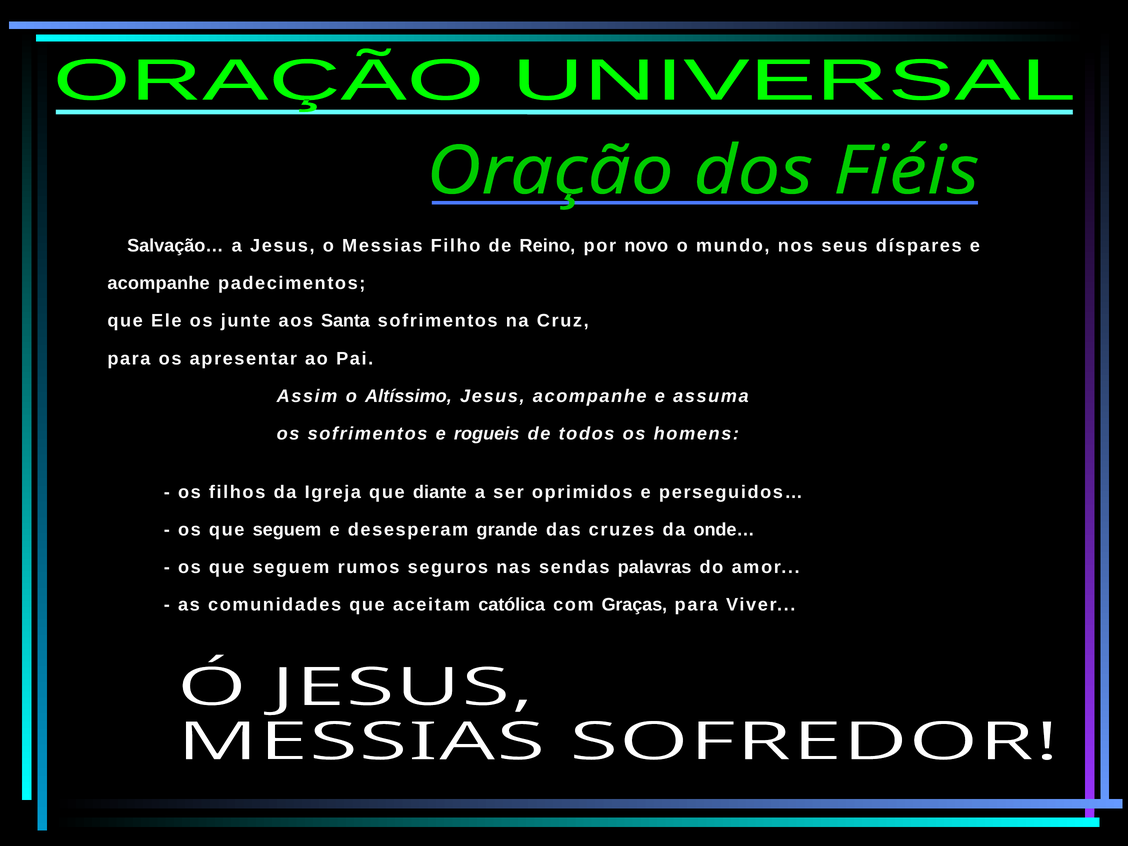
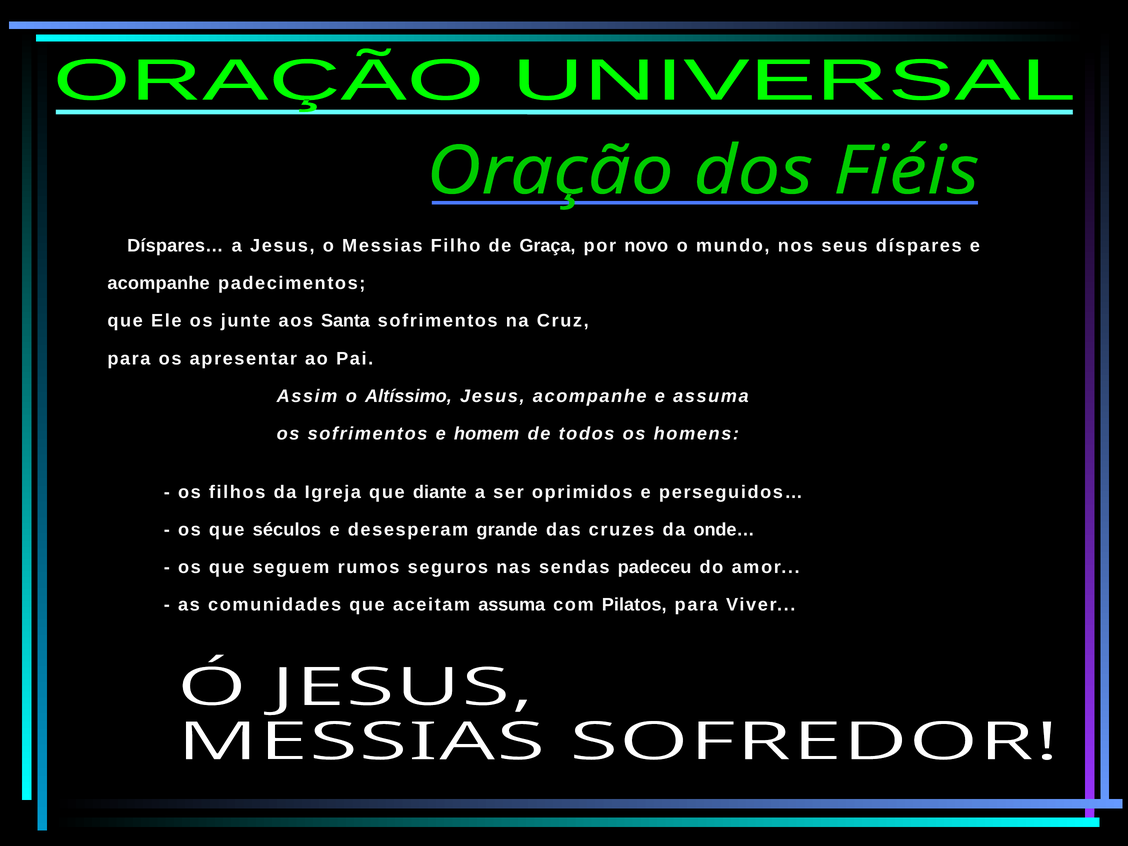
Salvação…: Salvação… -> Díspares… (175, 246)
Reino: Reino -> Graça (547, 246)
rogueis: rogueis -> homem (487, 434)
seguem: seguem -> séculos (287, 530)
palavras: palavras -> padeceu (655, 567)
aceitam católica: católica -> assuma (512, 605)
Graças: Graças -> Pilatos (634, 605)
